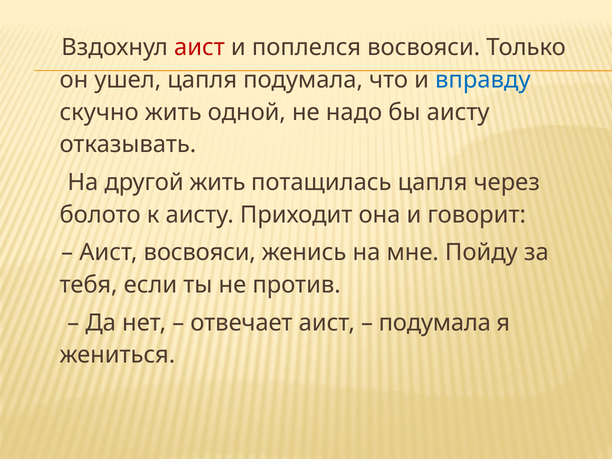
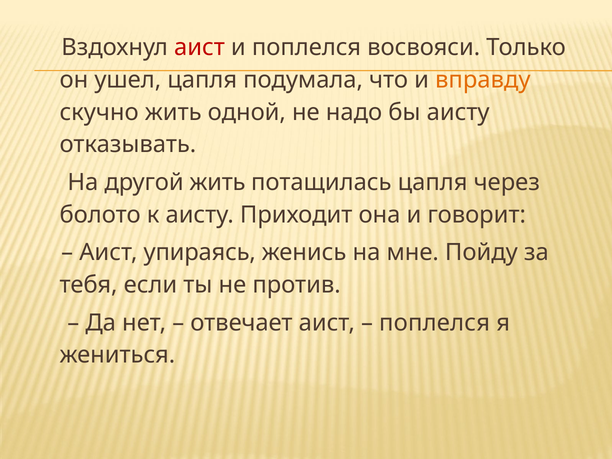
вправду colour: blue -> orange (483, 80)
Аист восвояси: восвояси -> упираясь (200, 253)
подумала: подумала -> поплелся (435, 323)
